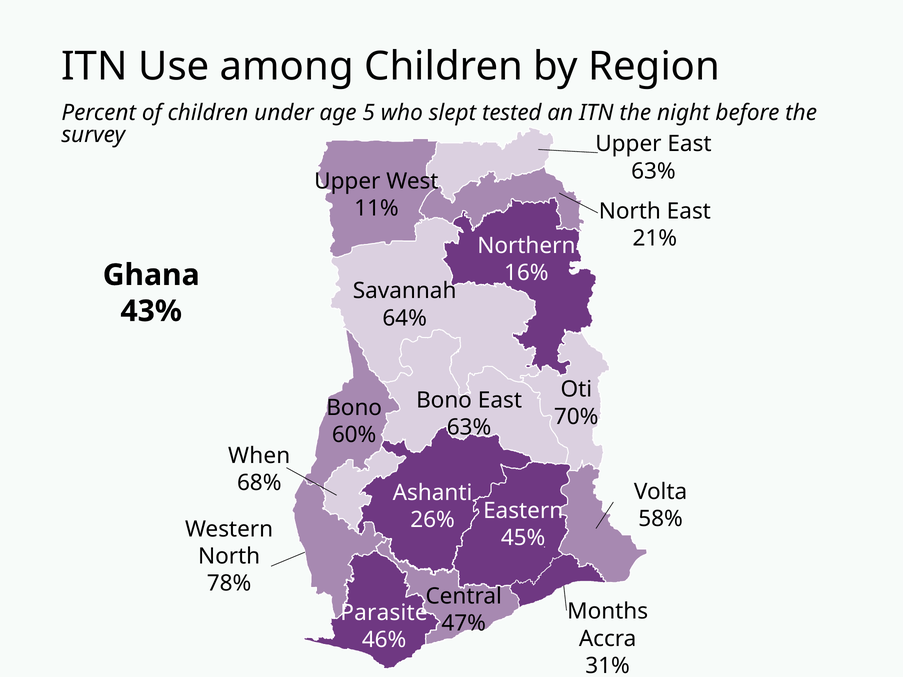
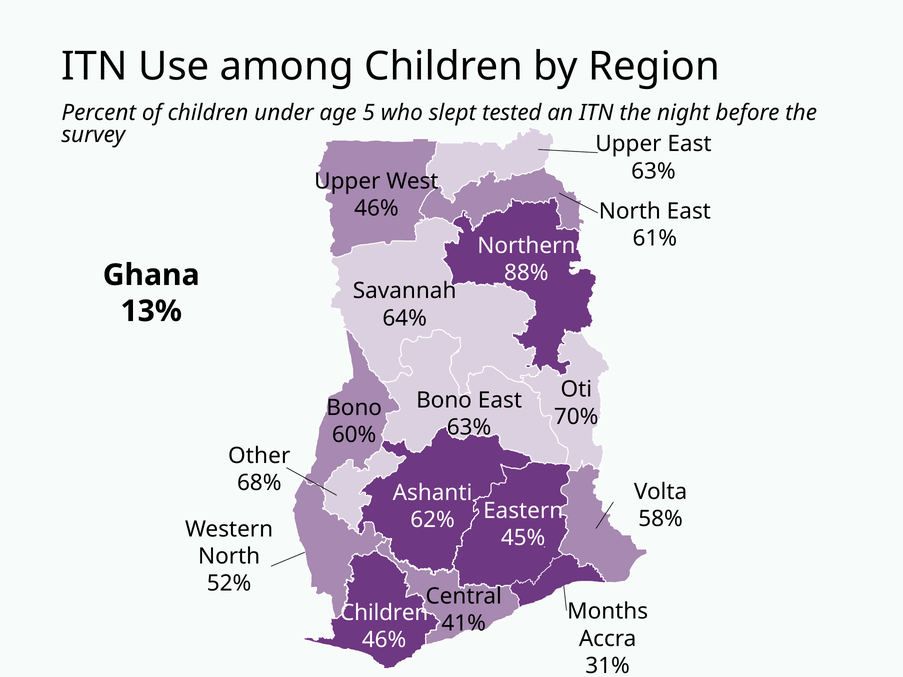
11%: 11% -> 46% (376, 208)
21%: 21% -> 61% (655, 238)
16%: 16% -> 88% (526, 273)
43%: 43% -> 13% (151, 311)
When: When -> Other (259, 456)
26%: 26% -> 62% (433, 520)
78%: 78% -> 52% (229, 584)
Parasite: Parasite -> Children (384, 613)
47%: 47% -> 41% (464, 624)
